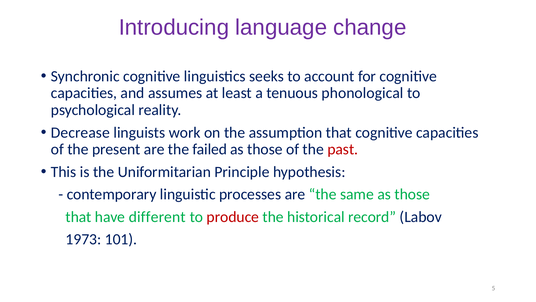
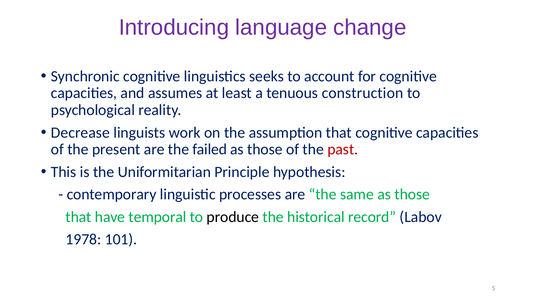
phonological: phonological -> construction (363, 93)
different: different -> temporal (157, 217)
produce colour: red -> black (233, 217)
1973: 1973 -> 1978 (83, 239)
